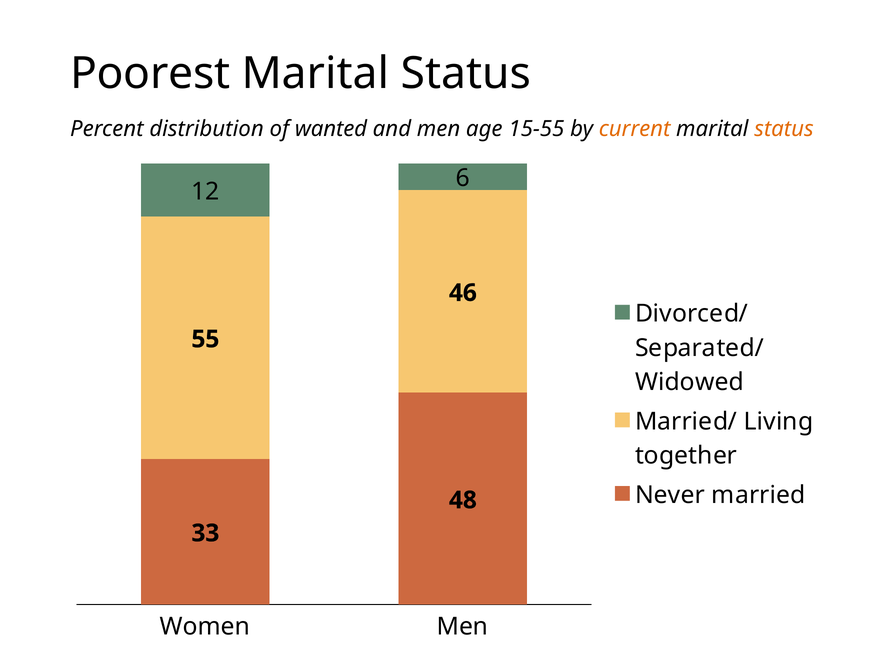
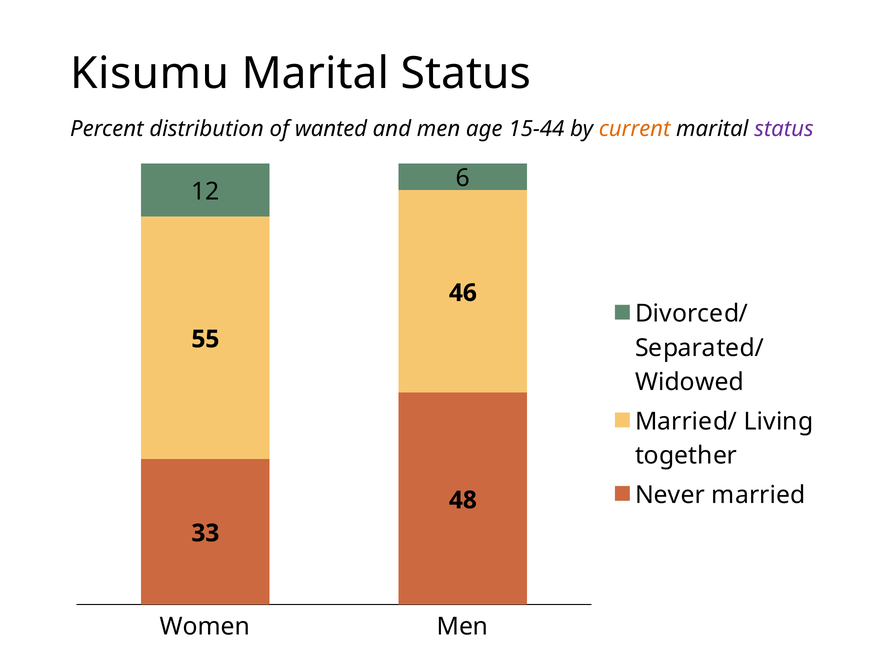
Poorest: Poorest -> Kisumu (150, 73)
15-55: 15-55 -> 15-44 (536, 129)
status colour: orange -> purple (784, 129)
